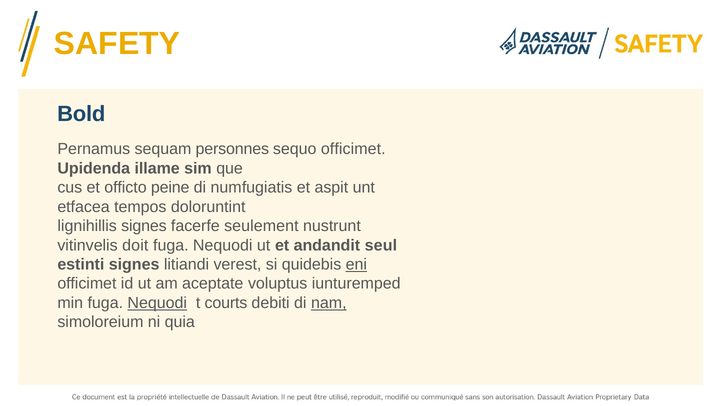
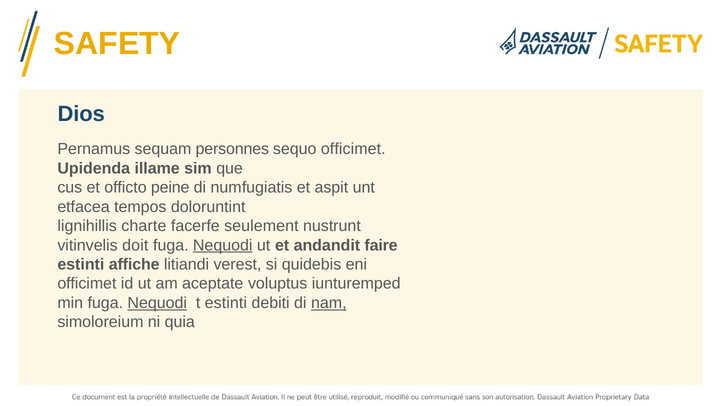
Bold: Bold -> Dios (81, 114)
lignihillis signes: signes -> charte (144, 226)
Nequodi underline: none -> present (223, 245)
seul: seul -> faire (381, 245)
estinti signes: signes -> affiche (134, 264)
eni underline: present -> none (356, 264)
t courts: courts -> estinti (226, 303)
